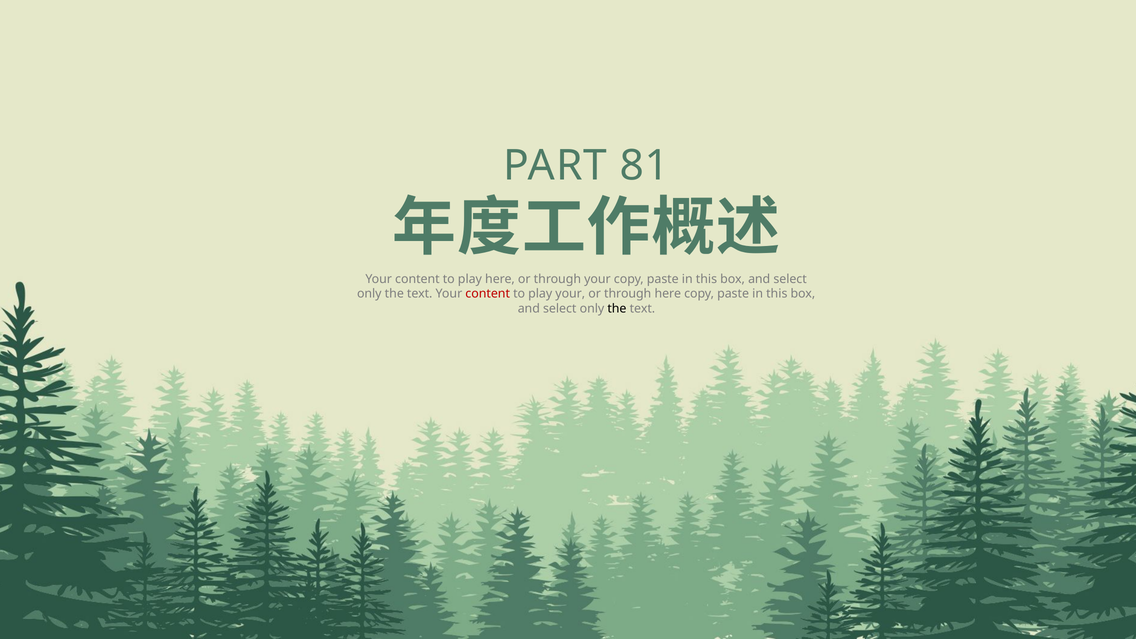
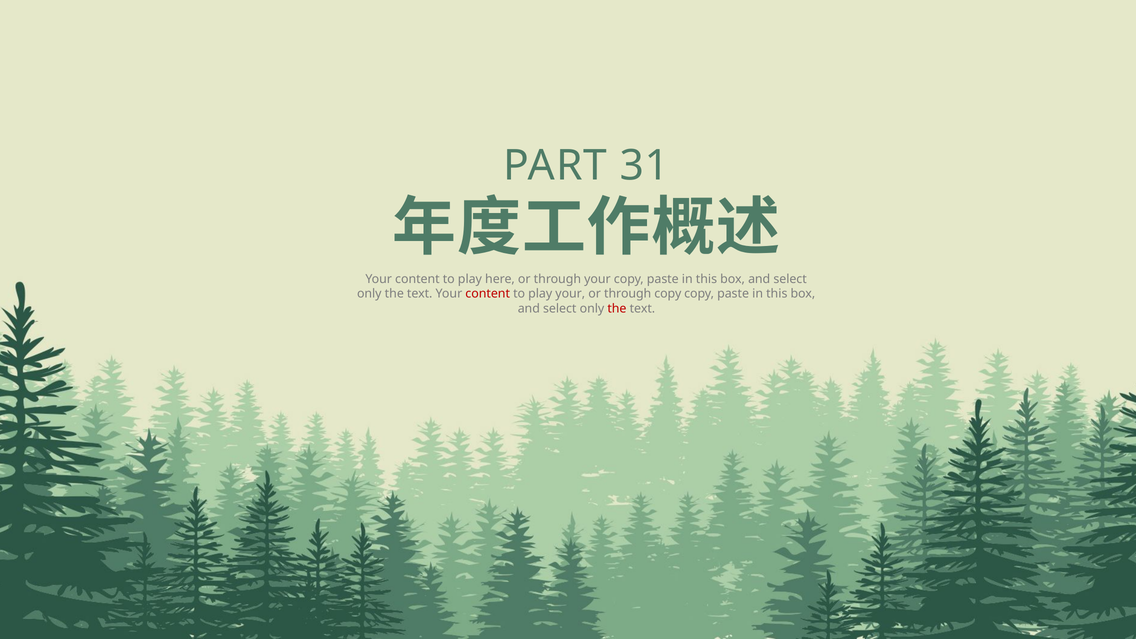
81: 81 -> 31 (645, 166)
through here: here -> copy (668, 294)
the colour: black -> red (617, 309)
